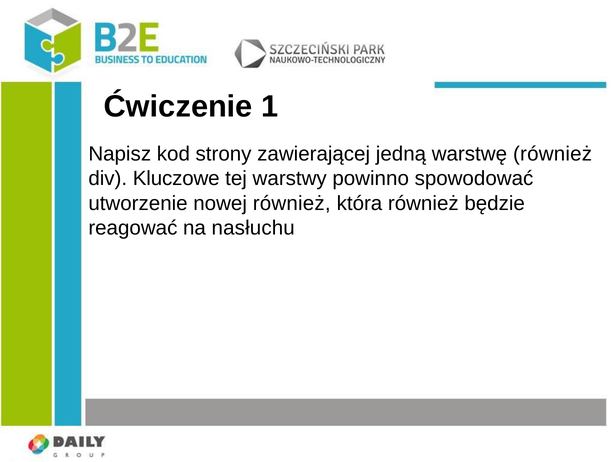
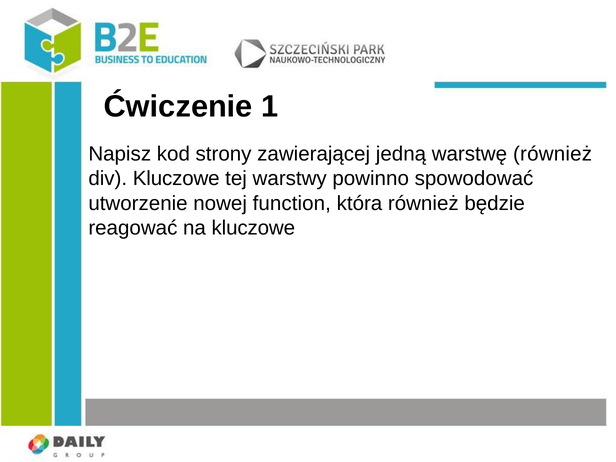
nowej również: również -> function (292, 203)
na nasłuchu: nasłuchu -> kluczowe (253, 228)
